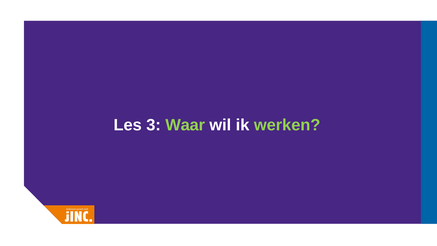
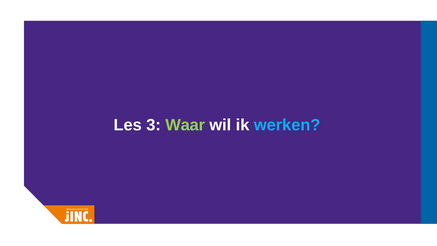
werken colour: light green -> light blue (287, 125)
